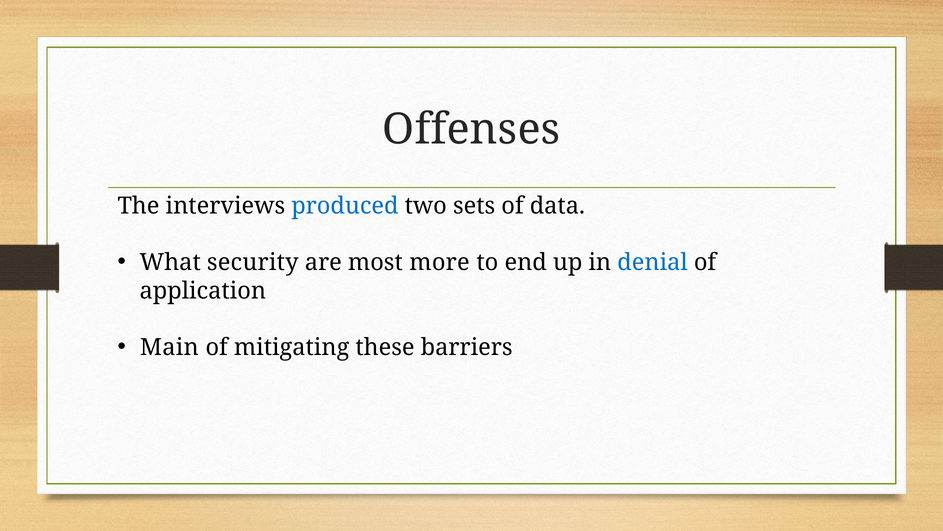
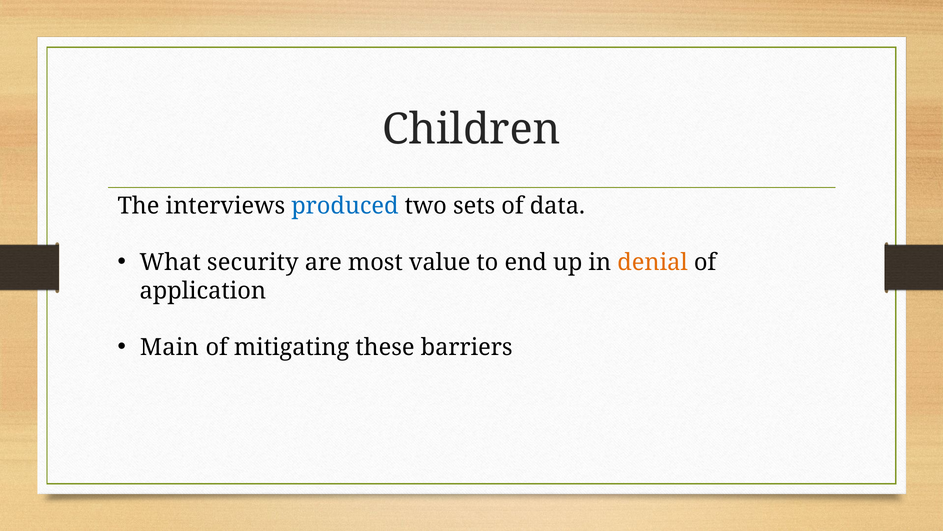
Offenses: Offenses -> Children (471, 129)
more: more -> value (440, 262)
denial colour: blue -> orange (653, 262)
